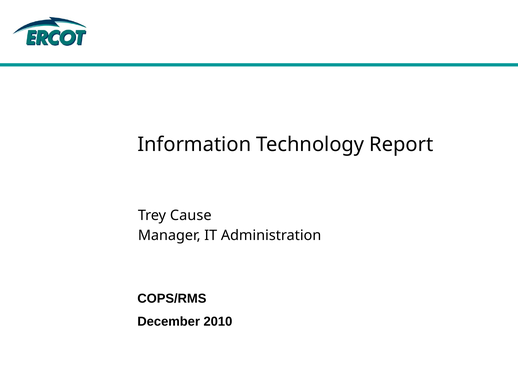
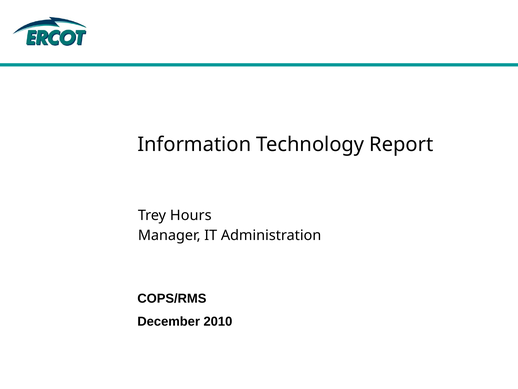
Cause: Cause -> Hours (191, 215)
